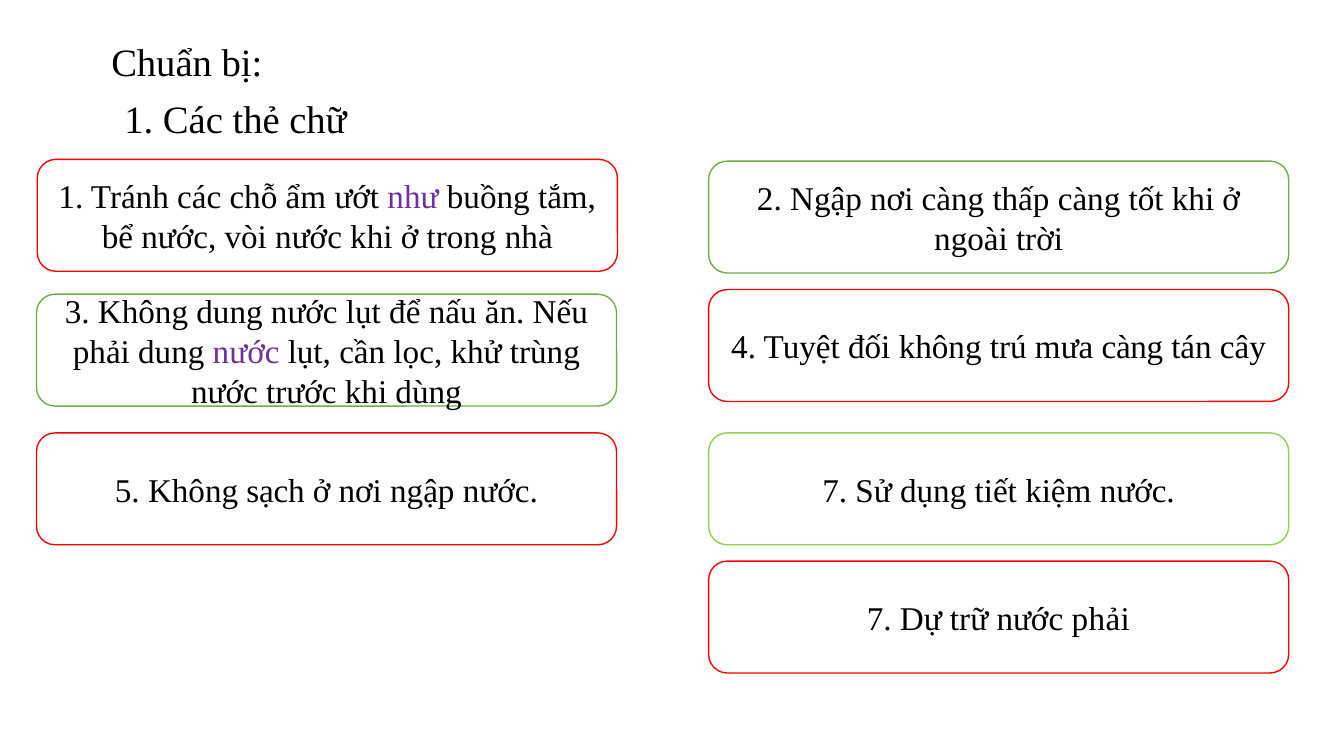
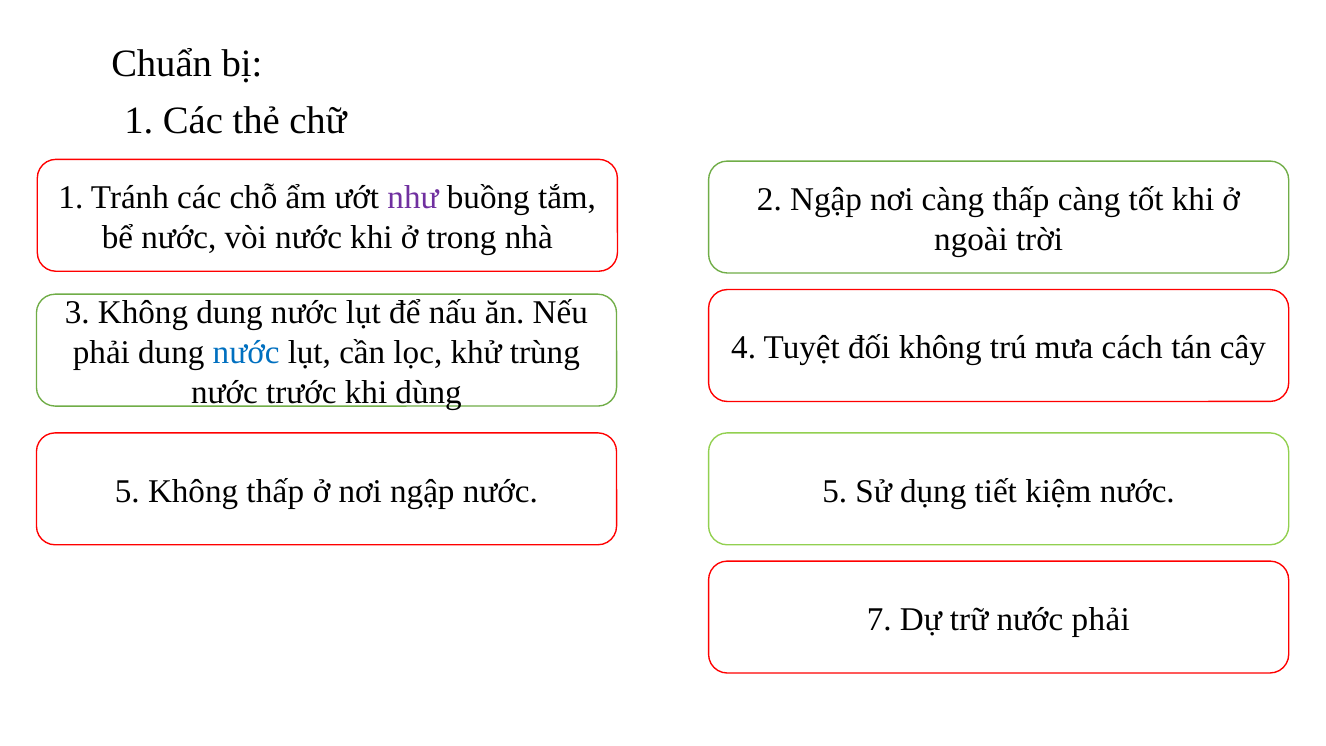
mưa càng: càng -> cách (1132, 348)
nước colour: purple -> blue (246, 352)
Không sạch: sạch -> thấp (275, 491)
ngập nước 7: 7 -> 5 (835, 491)
